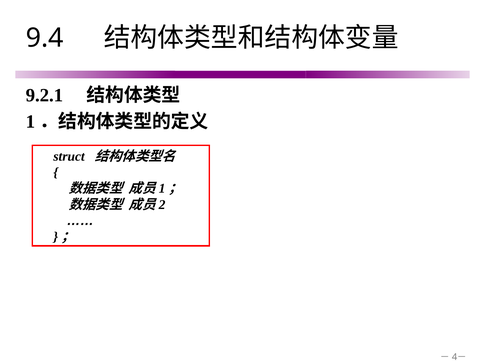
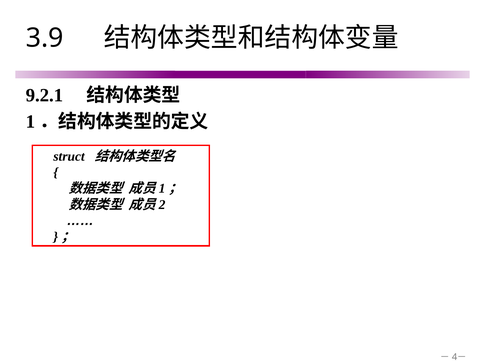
9.4: 9.4 -> 3.9 (45, 38)
